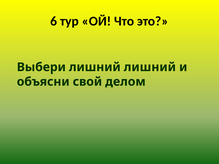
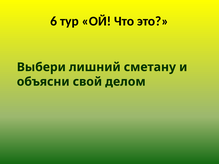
лишний лишний: лишний -> сметану (150, 67)
